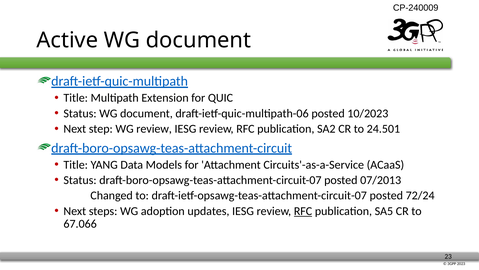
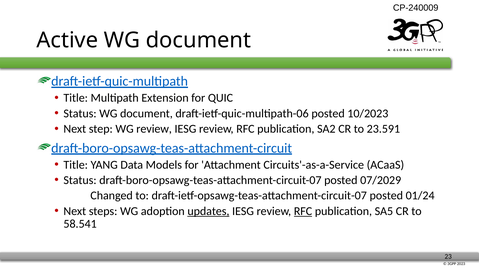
24.501: 24.501 -> 23.591 (383, 129)
07/2013: 07/2013 -> 07/2029 (381, 180)
72/24: 72/24 -> 01/24 (420, 195)
updates underline: none -> present (208, 211)
67.066: 67.066 -> 58.541 (80, 224)
